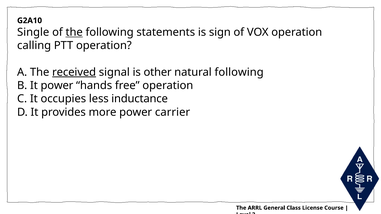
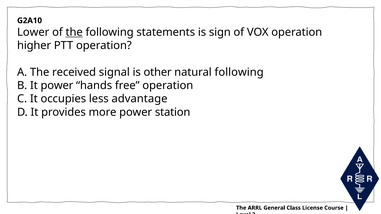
Single: Single -> Lower (33, 32)
calling: calling -> higher (34, 46)
received underline: present -> none (74, 72)
inductance: inductance -> advantage (140, 99)
carrier: carrier -> station (173, 112)
